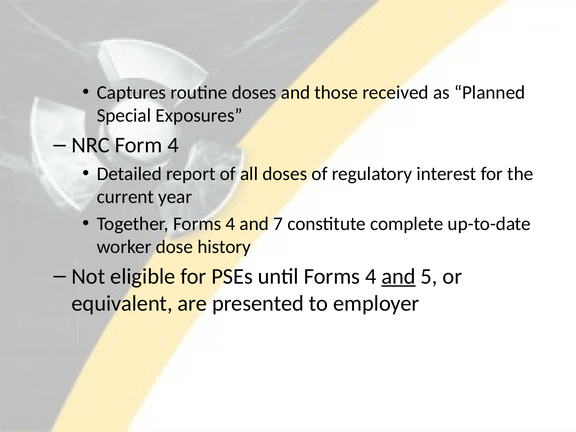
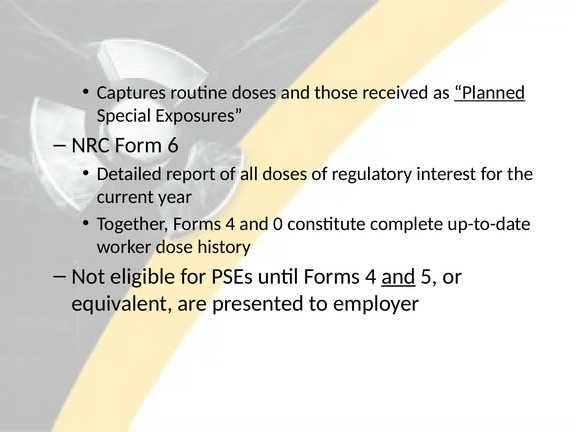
Planned underline: none -> present (490, 93)
Form 4: 4 -> 6 (173, 145)
7: 7 -> 0 (278, 224)
